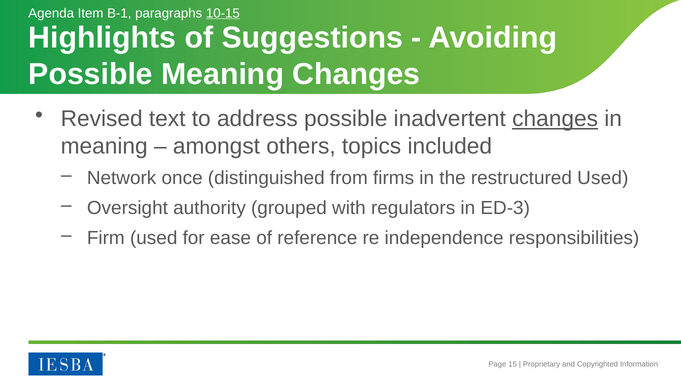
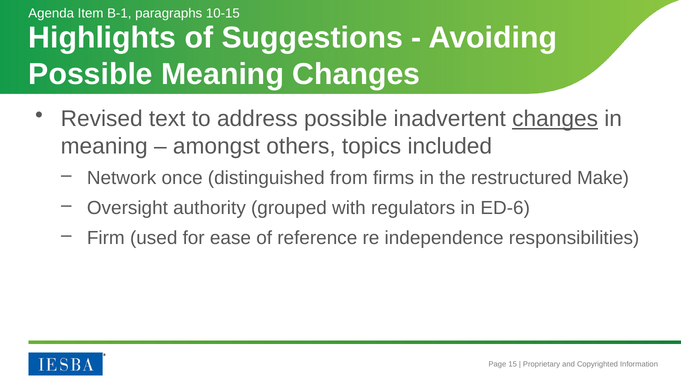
10-15 underline: present -> none (223, 13)
restructured Used: Used -> Make (603, 178)
ED-3: ED-3 -> ED-6 (505, 208)
